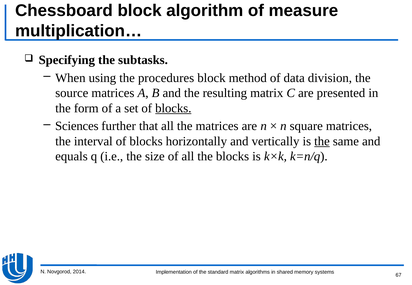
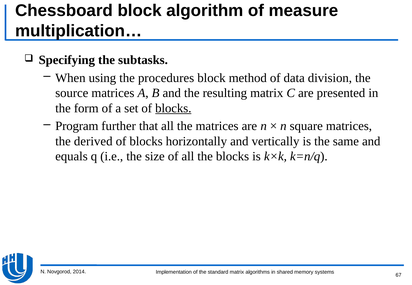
Sciences: Sciences -> Program (77, 126)
interval: interval -> derived (93, 141)
the underline: present -> none (322, 141)
